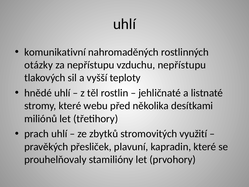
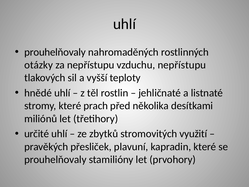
komunikativní: komunikativní -> prouhelňovaly (55, 52)
webu: webu -> prach (96, 106)
prach: prach -> určité (37, 134)
